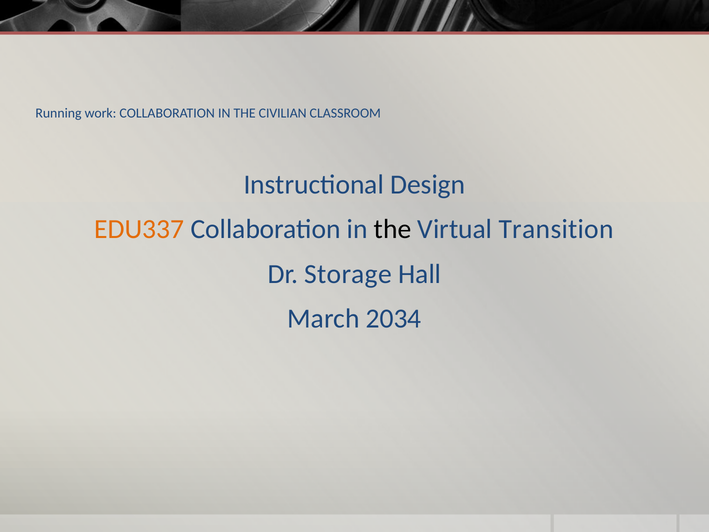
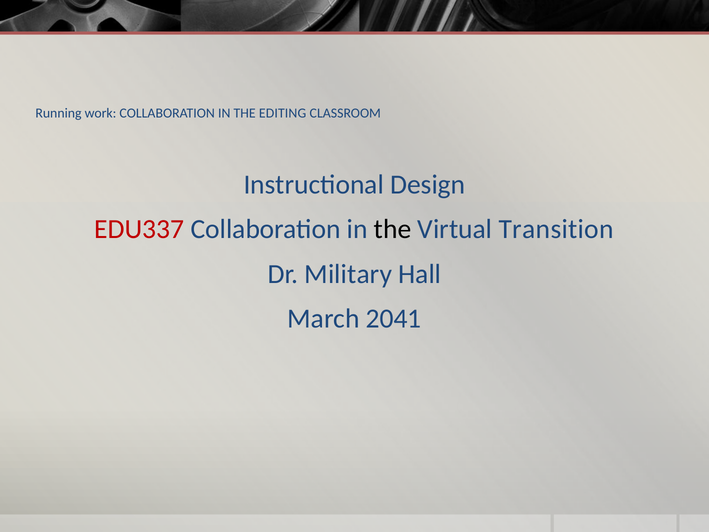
CIVILIAN: CIVILIAN -> EDITING (283, 113)
EDU337 colour: orange -> red (139, 229)
Storage: Storage -> Military (348, 274)
2034: 2034 -> 2041 (394, 318)
